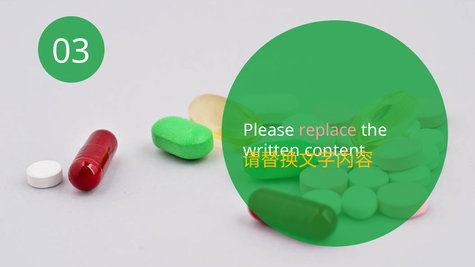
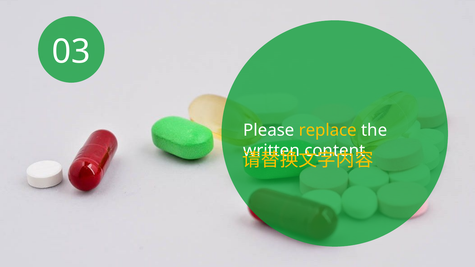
replace colour: pink -> yellow (328, 130)
